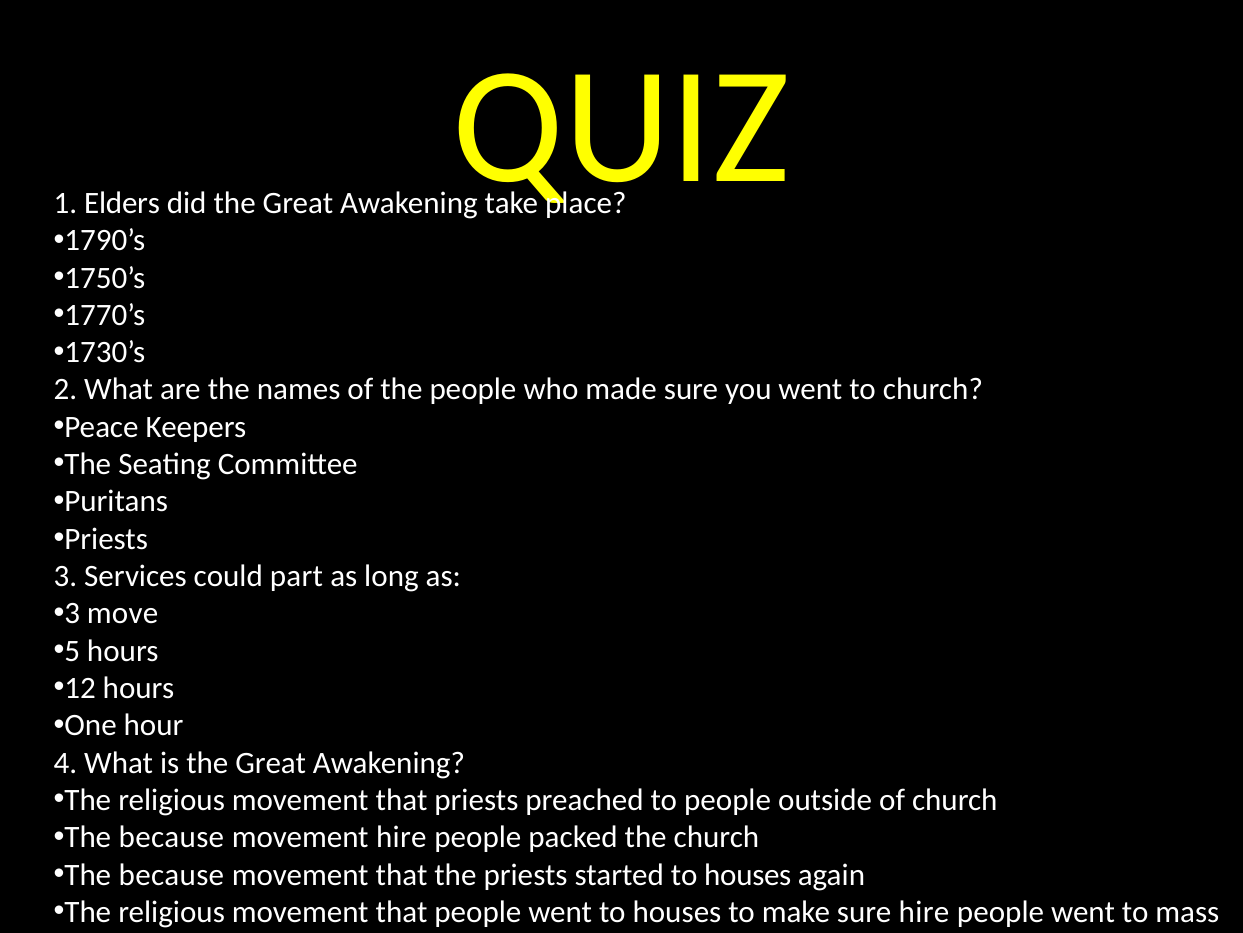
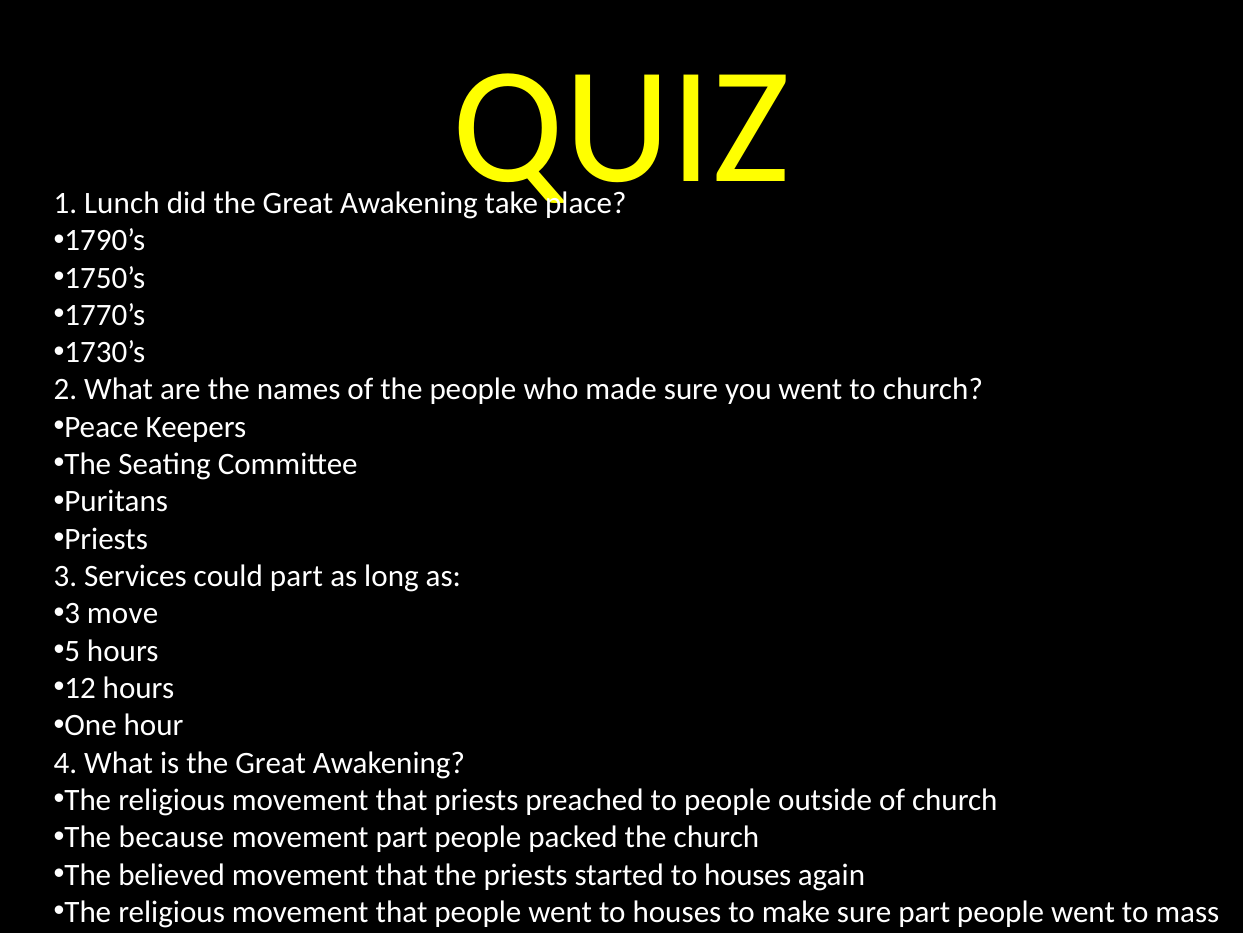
Elders: Elders -> Lunch (122, 203)
movement hire: hire -> part (402, 837)
because: because -> believed (172, 874)
sure hire: hire -> part (924, 911)
